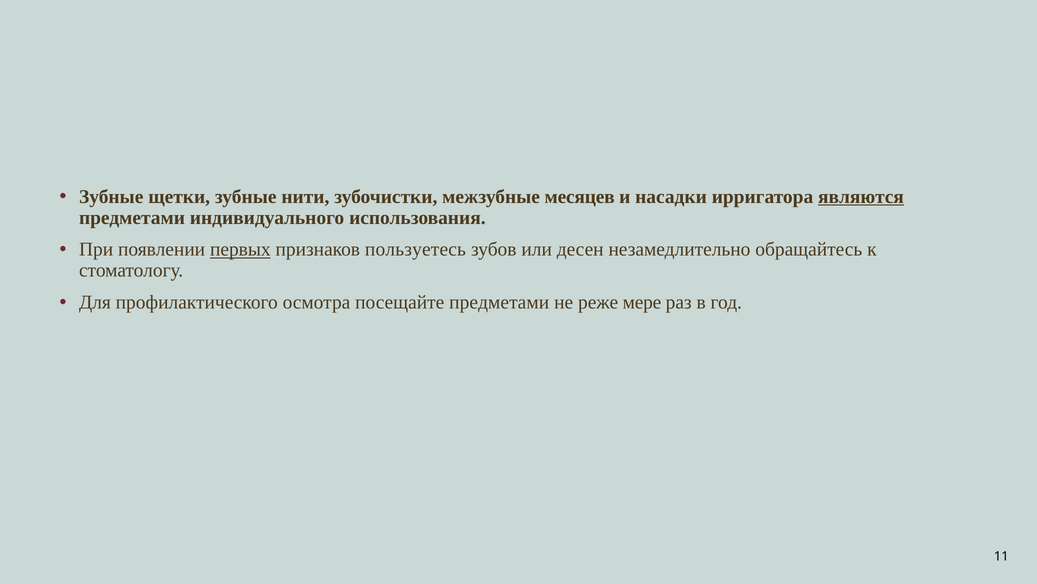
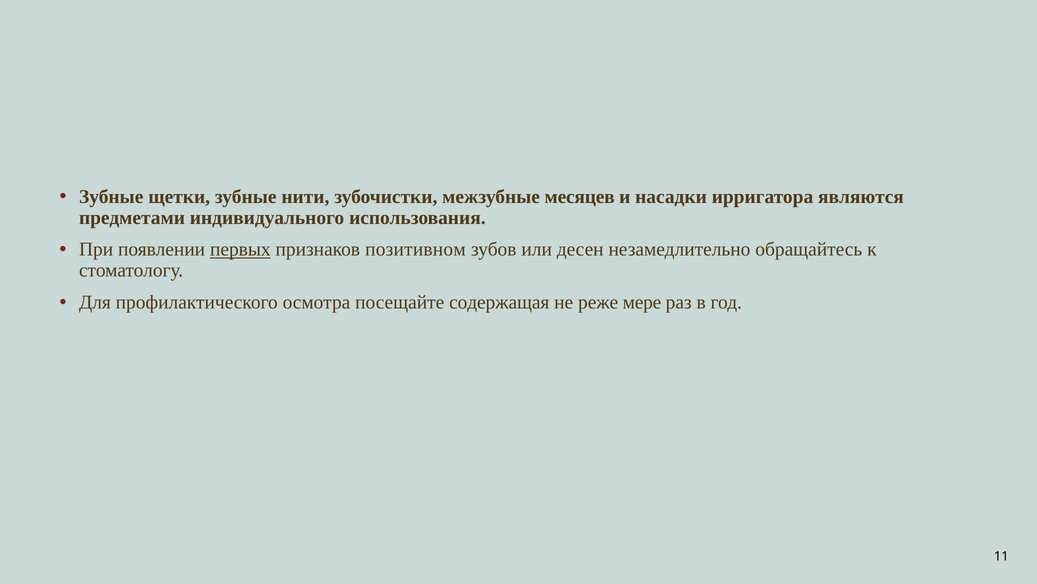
являются underline: present -> none (861, 196)
пользуетесь: пользуетесь -> позитивном (415, 249)
посещайте предметами: предметами -> содержащая (499, 302)
